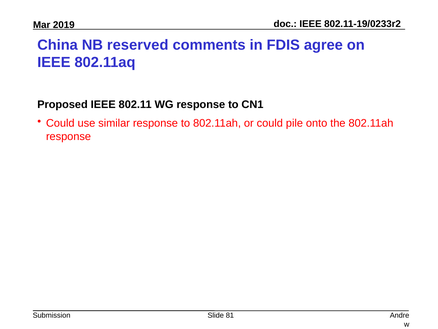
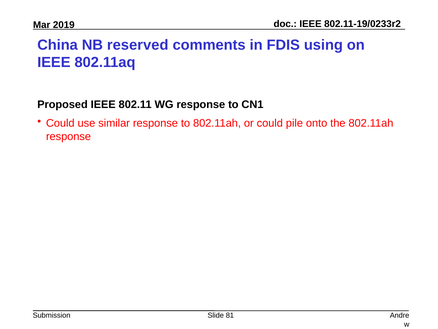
agree: agree -> using (323, 45)
